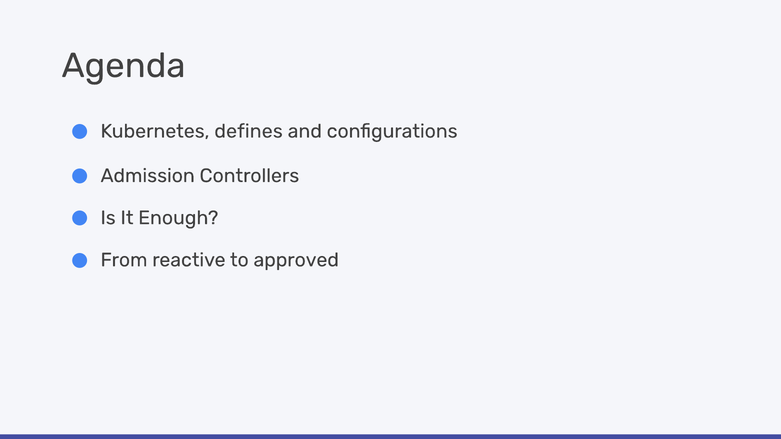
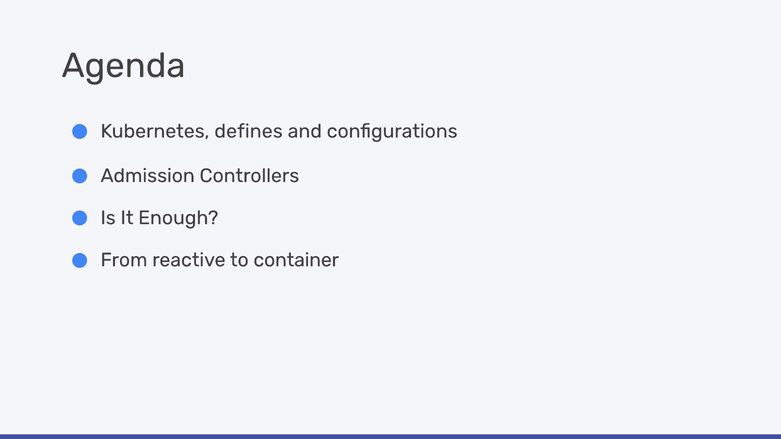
approved: approved -> container (296, 260)
